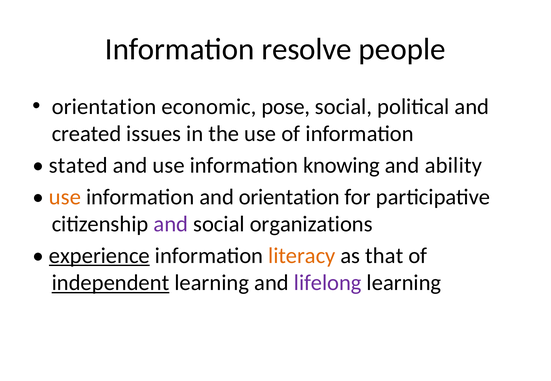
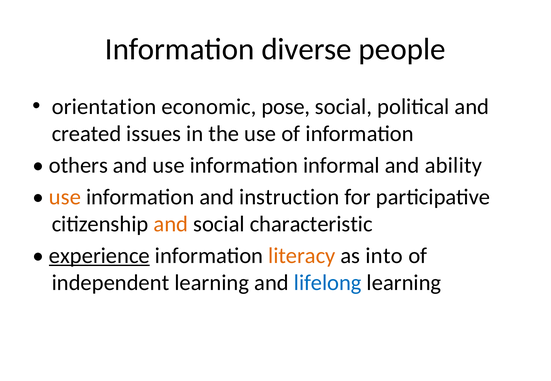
resolve: resolve -> diverse (307, 49)
stated: stated -> others (78, 166)
knowing: knowing -> informal (341, 166)
and orientation: orientation -> instruction (289, 197)
and colour: purple -> orange (171, 224)
organizations: organizations -> characteristic (311, 224)
that: that -> into (384, 256)
independent underline: present -> none (110, 283)
lifelong colour: purple -> blue (328, 283)
